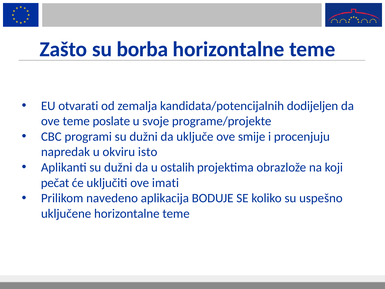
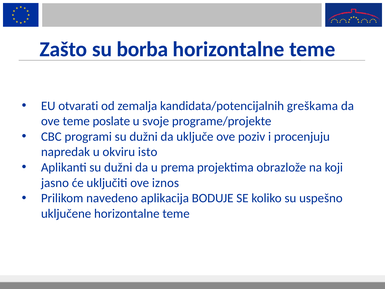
dodijeljen: dodijeljen -> greškama (312, 106)
smije: smije -> poziv (252, 136)
ostalih: ostalih -> prema (177, 167)
pečat: pečat -> jasno (55, 183)
imati: imati -> iznos (165, 183)
